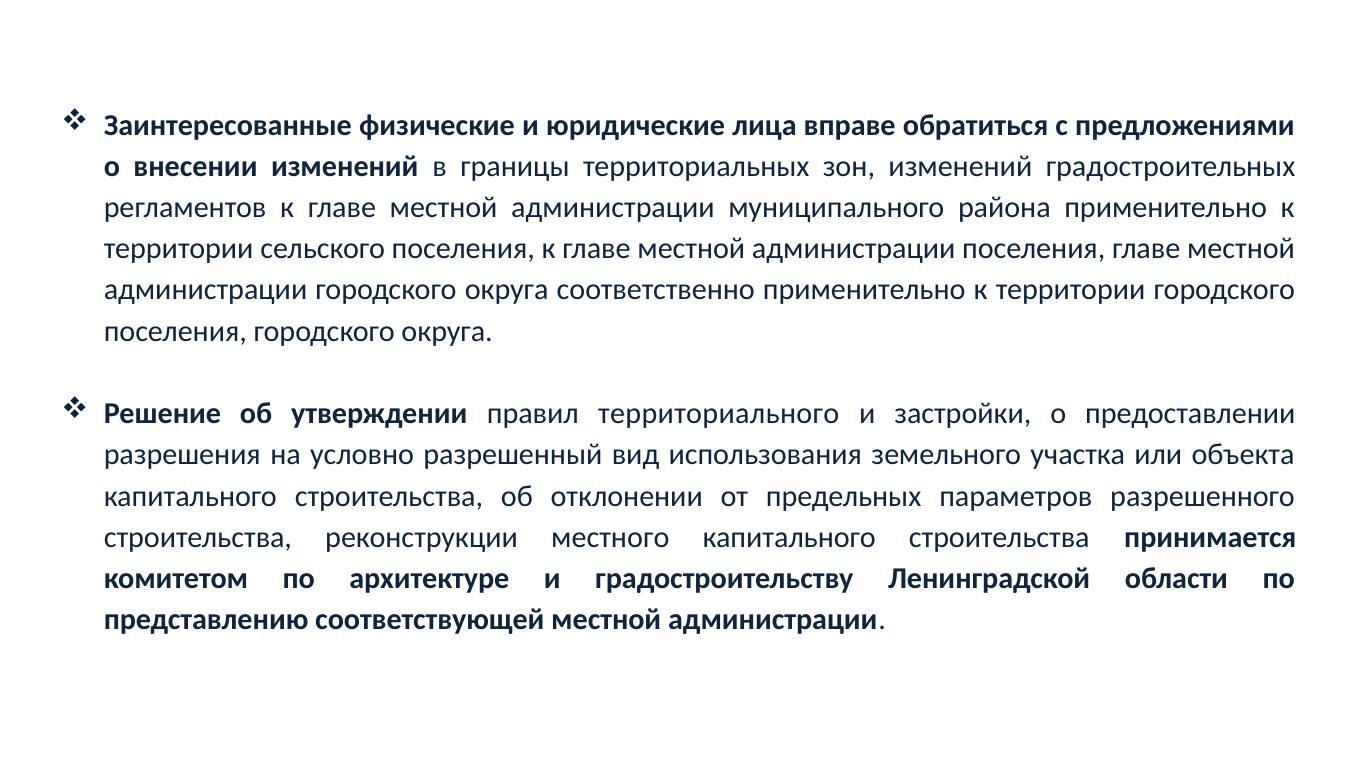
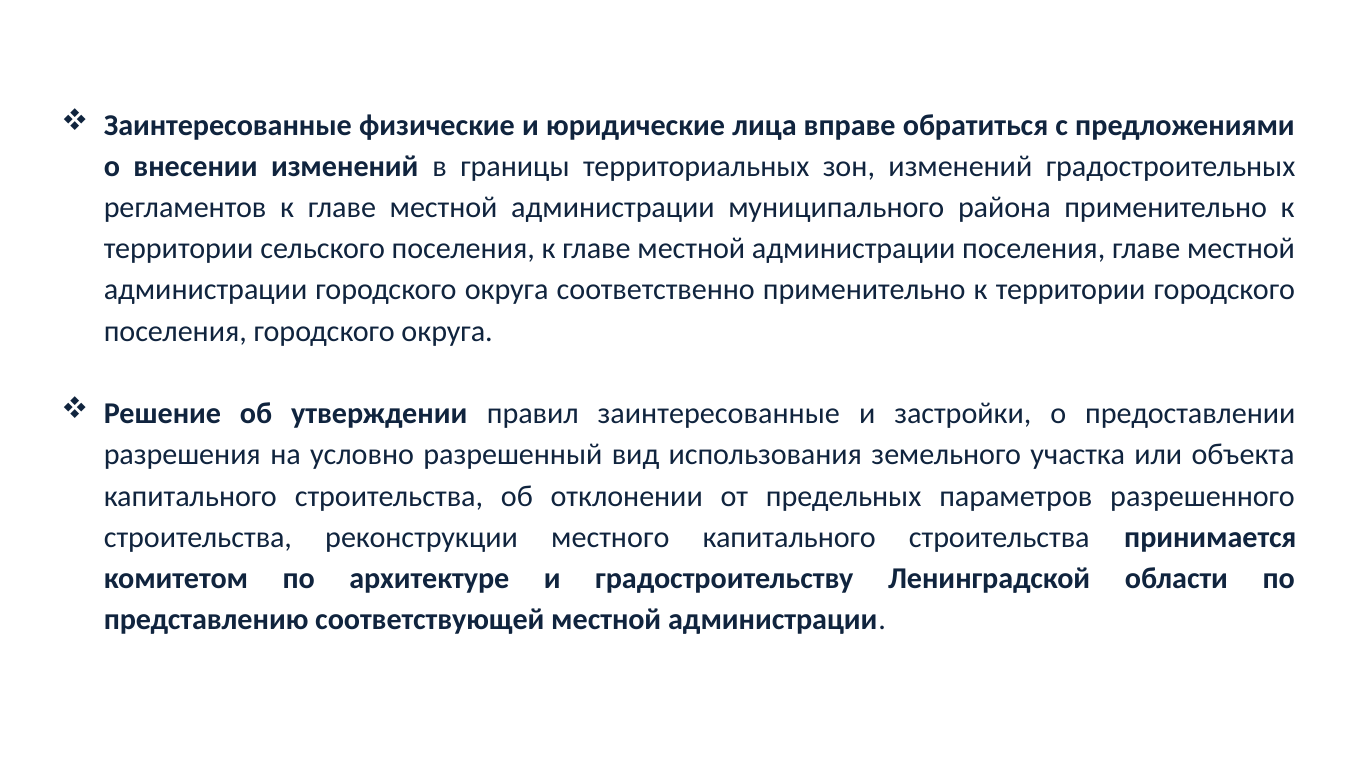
правил территориального: территориального -> заинтересованные (719, 414)
